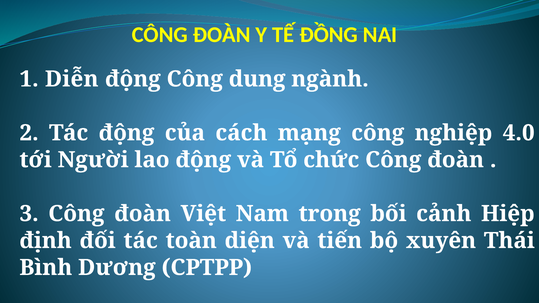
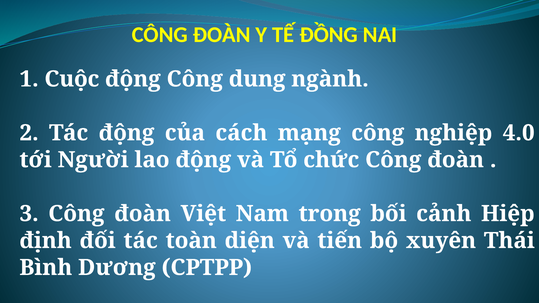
Diễn: Diễn -> Cuộc (72, 79)
